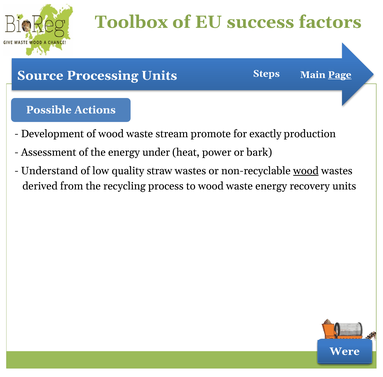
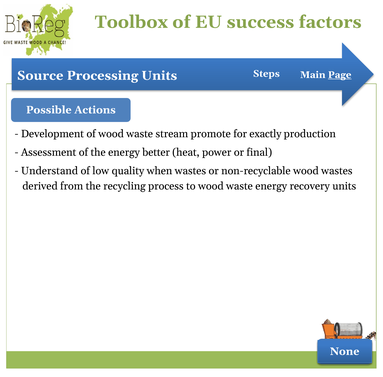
under: under -> better (156, 152)
bark: bark -> final (259, 152)
straw: straw -> when (160, 171)
wood underline: present -> none (306, 171)
Were: Were -> None (345, 351)
